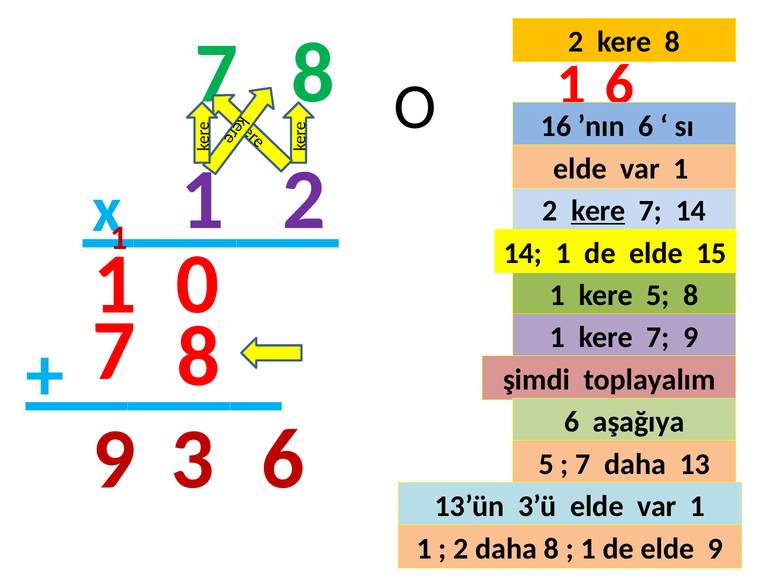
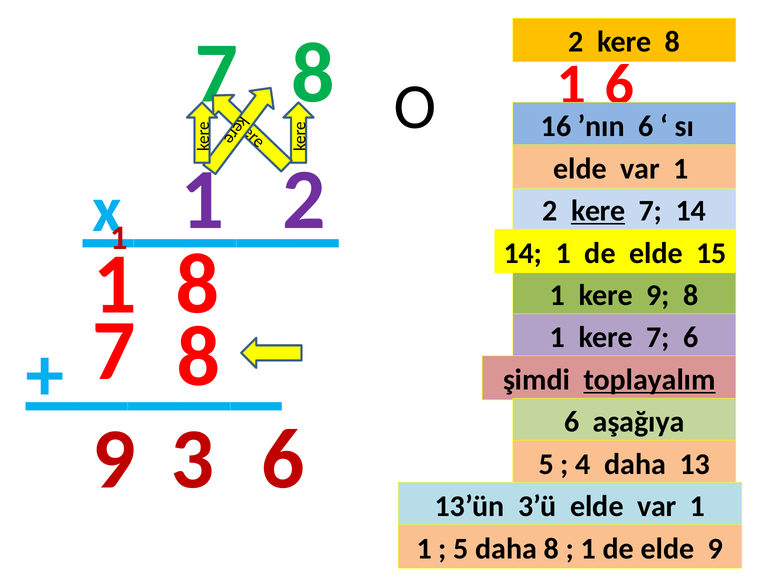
1 0: 0 -> 8 (197, 284)
kere 5: 5 -> 9 (658, 295)
7 9: 9 -> 6 (691, 338)
toplayalım underline: none -> present (650, 380)
7: 7 -> 4 (583, 464)
2: 2 -> 5 (461, 549)
